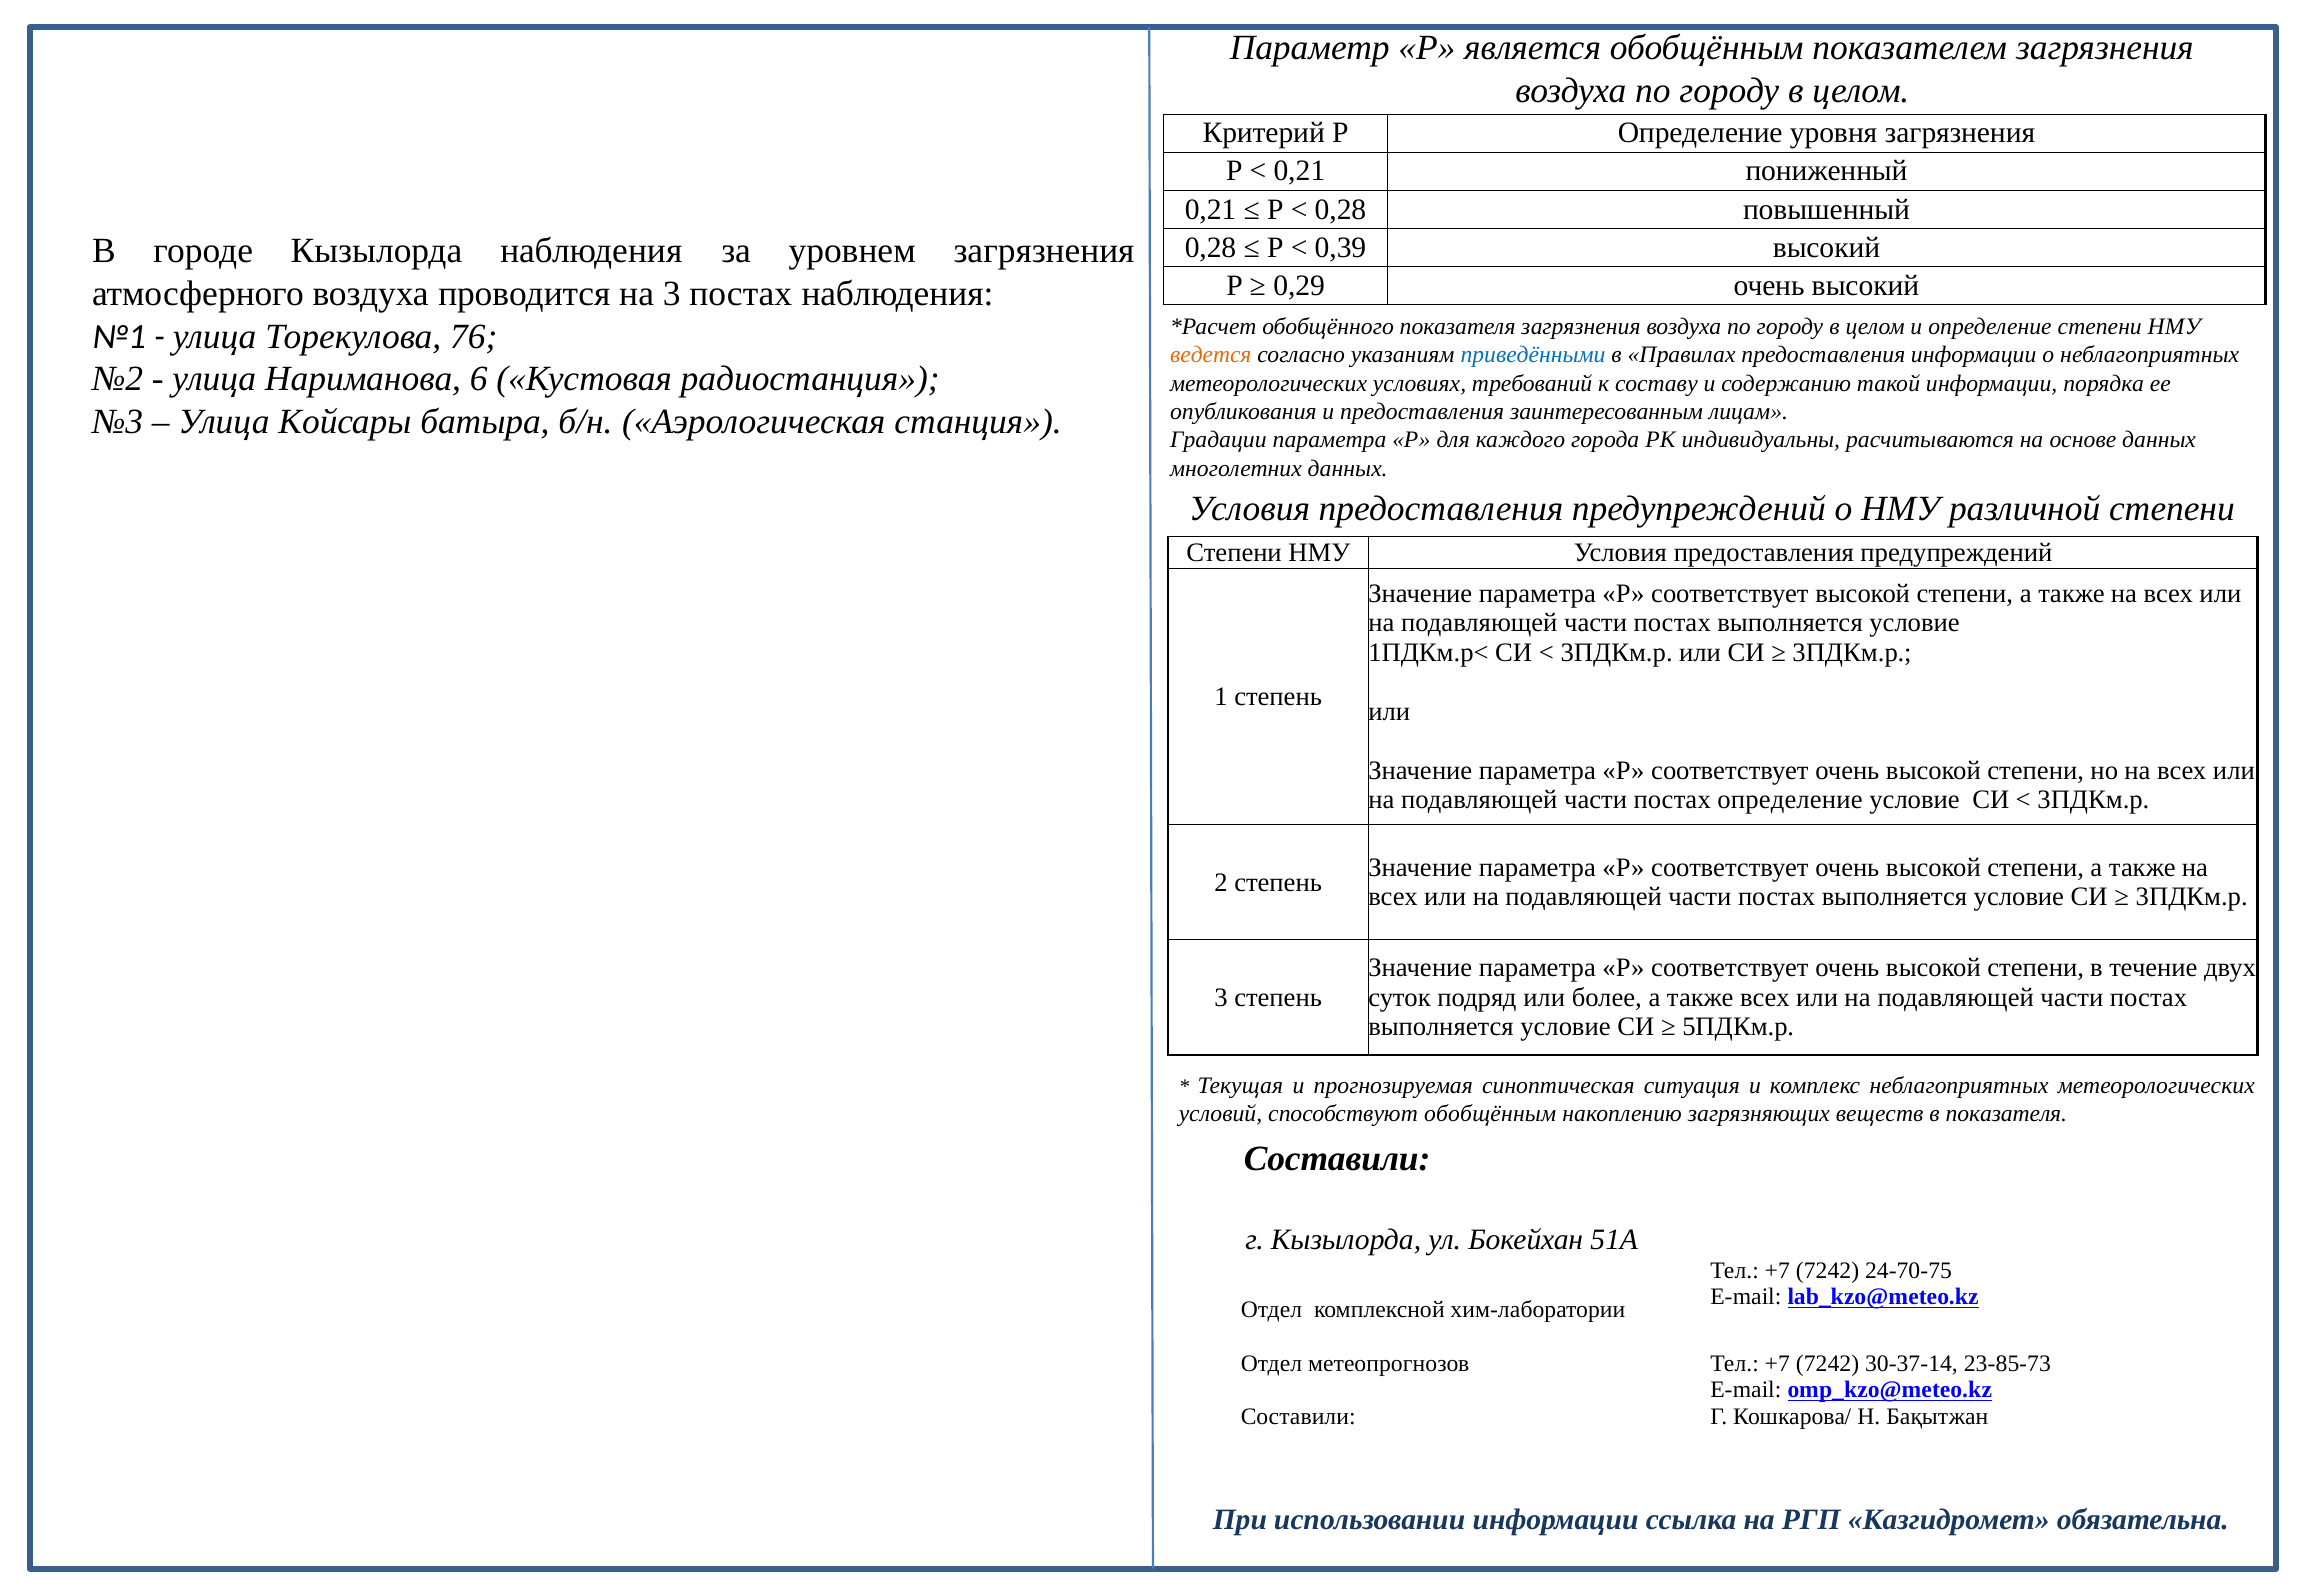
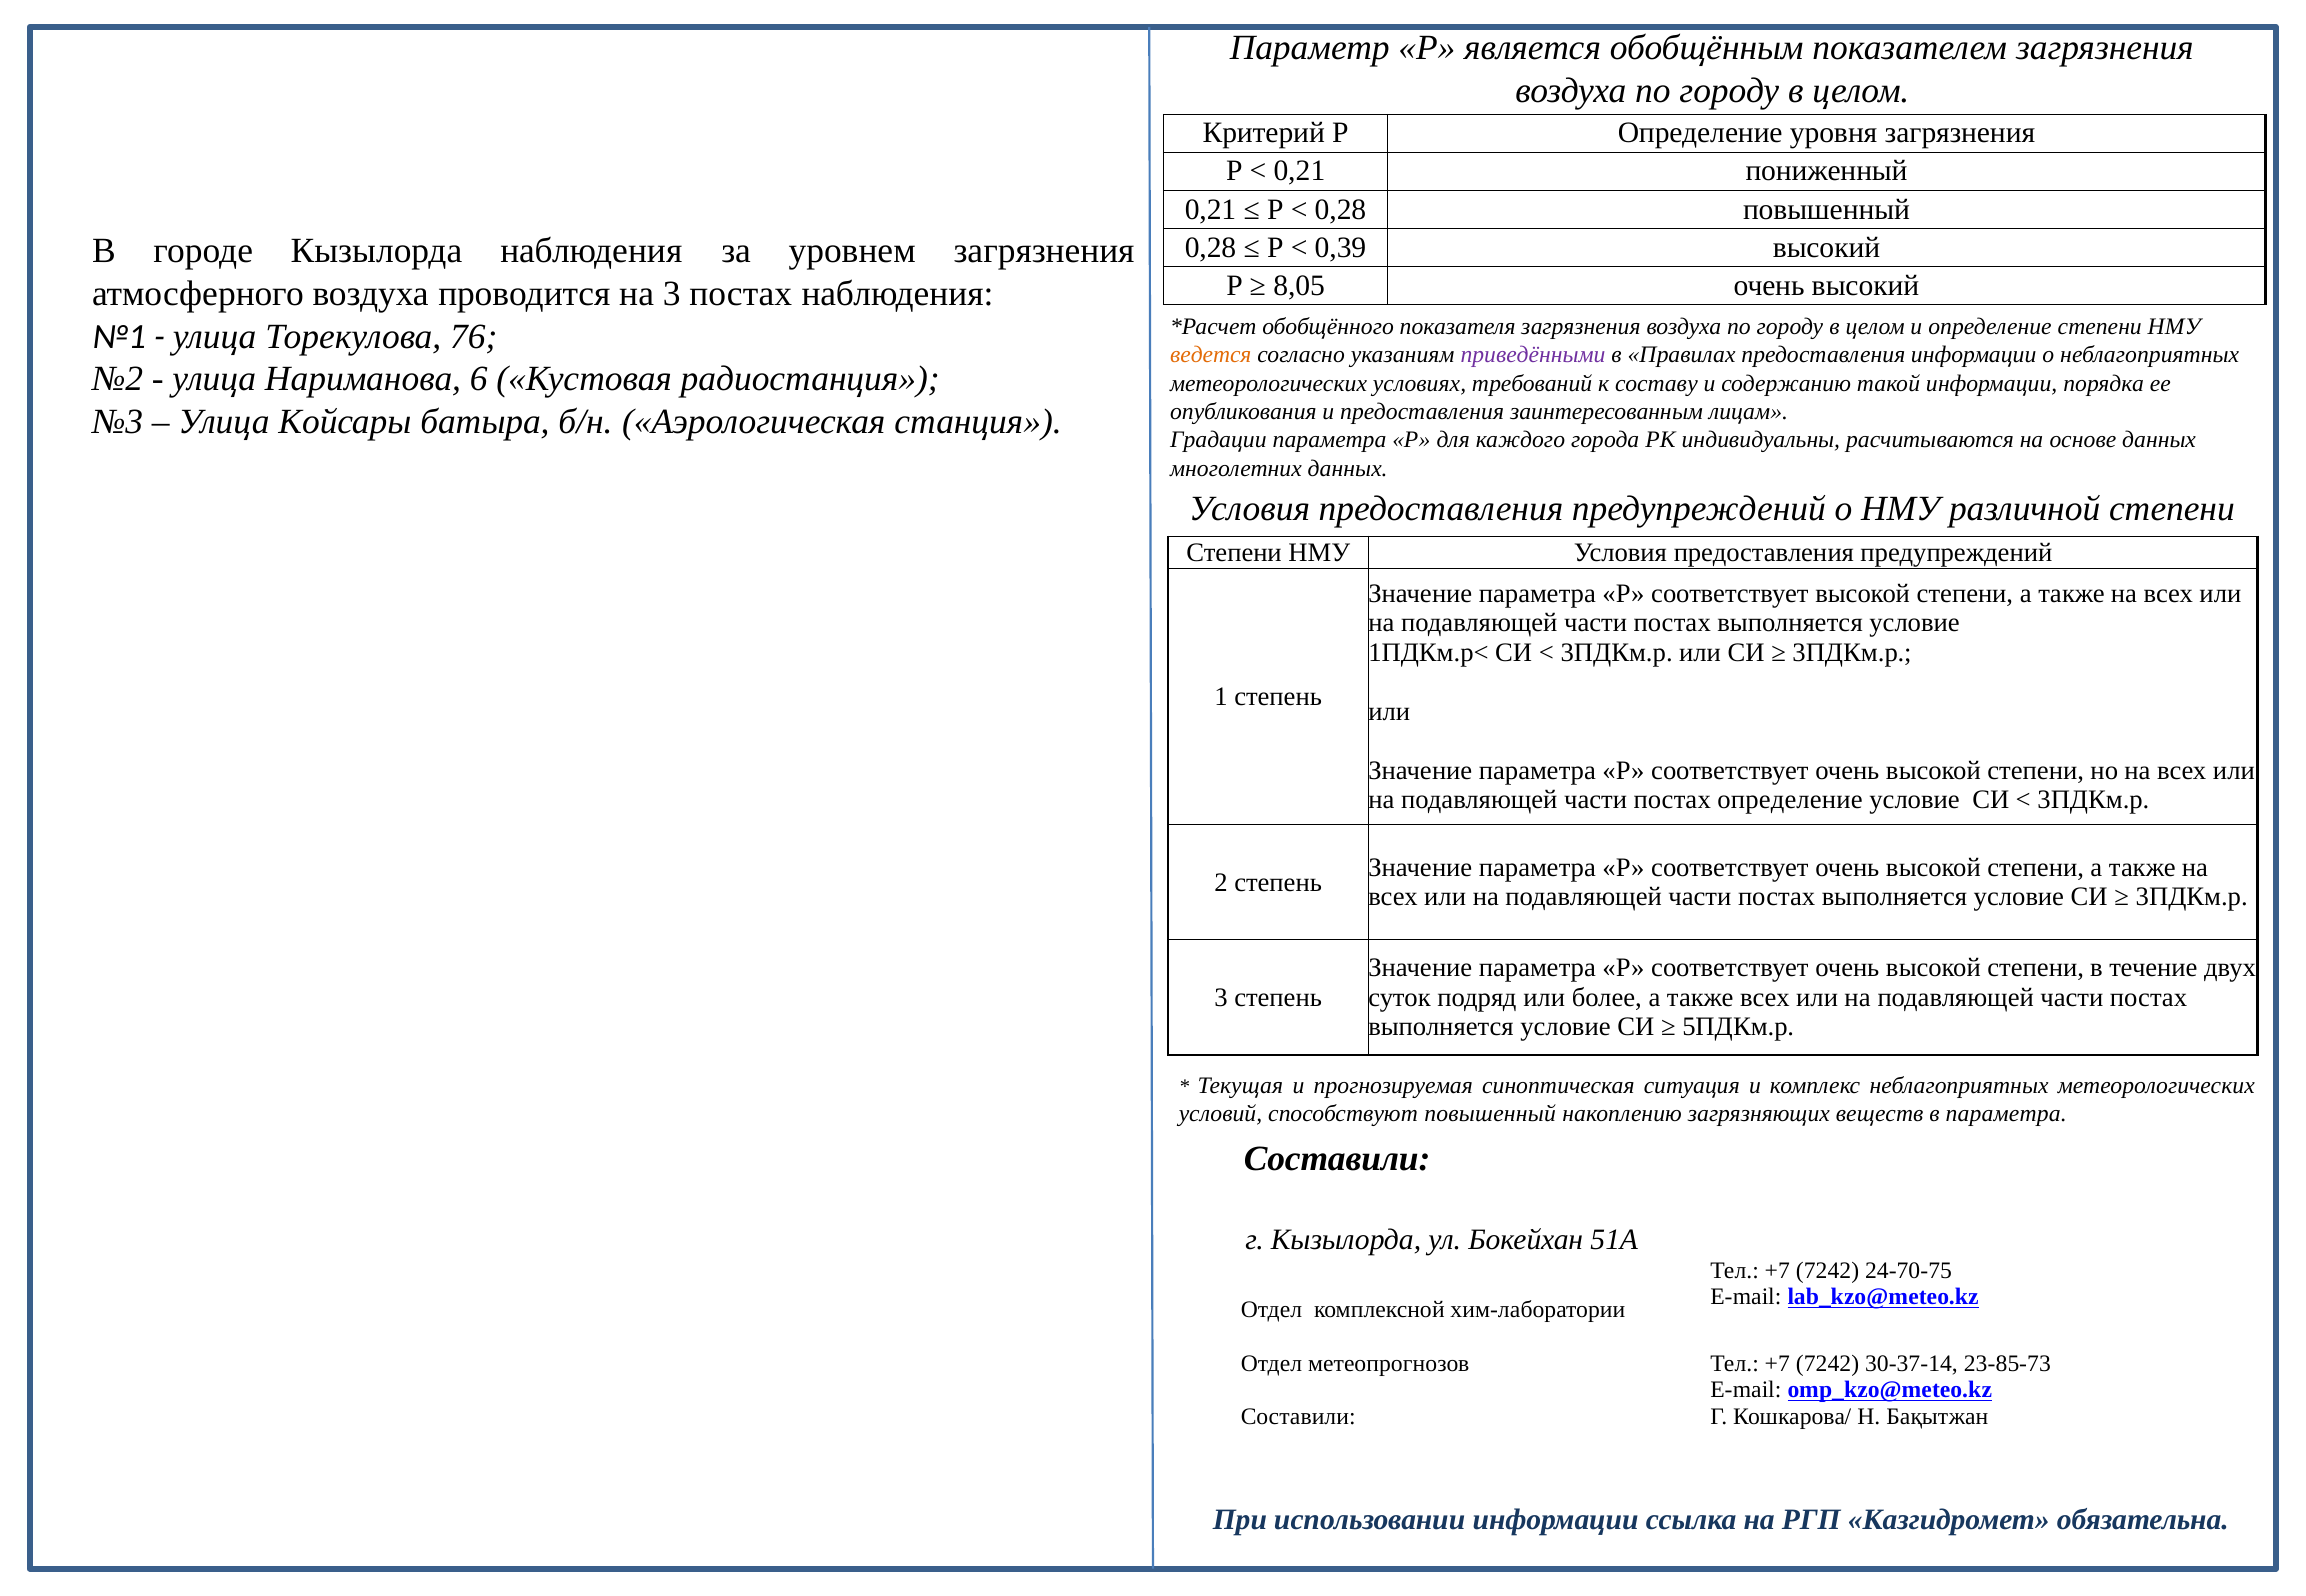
0,29: 0,29 -> 8,05 (1299, 285)
приведёнными colour: blue -> purple (1533, 355)
способствуют обобщённым: обобщённым -> повышенный (1490, 1114)
в показателя: показателя -> параметра (2006, 1114)
